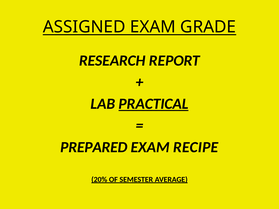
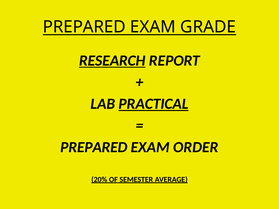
ASSIGNED: ASSIGNED -> PREPARED (84, 27)
RESEARCH underline: none -> present (112, 61)
RECIPE: RECIPE -> ORDER (196, 147)
